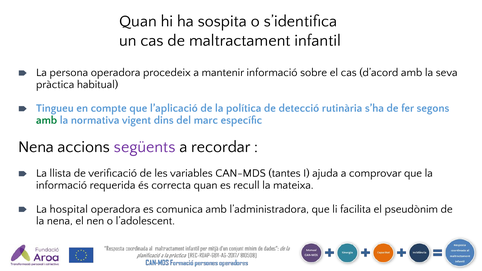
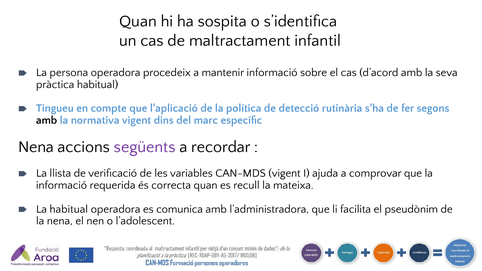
amb colour: green -> black (47, 120)
CAN-MDS tantes: tantes -> vigent (285, 173)
La hospital: hospital -> habitual (69, 209)
